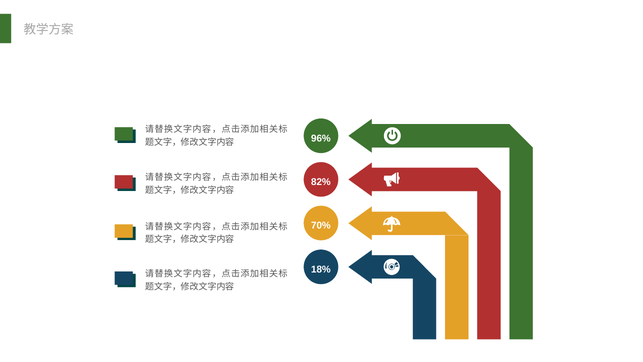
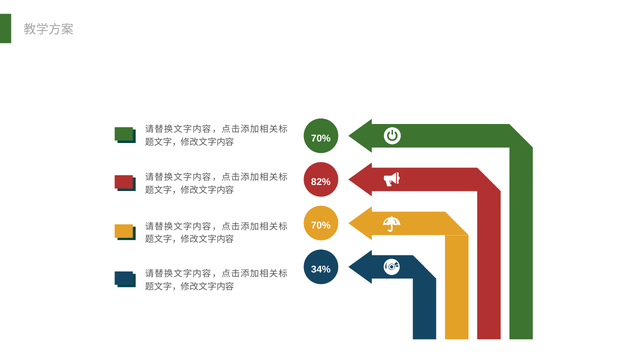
96%: 96% -> 70% (321, 138)
18%: 18% -> 34% (321, 269)
